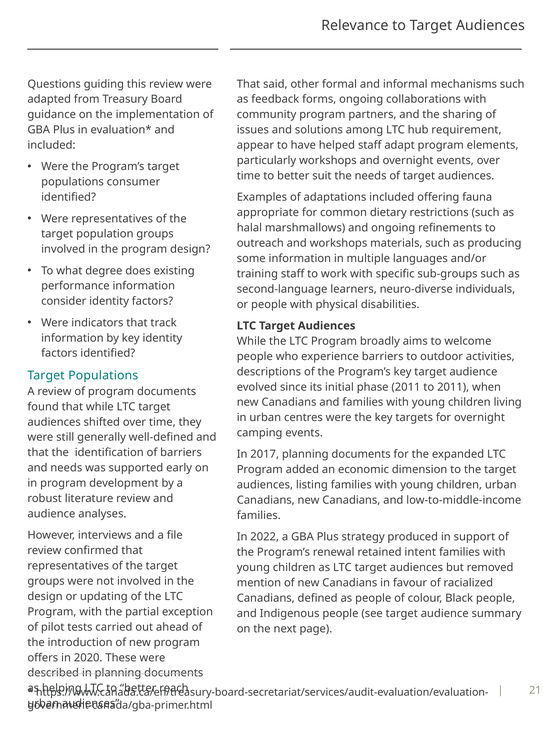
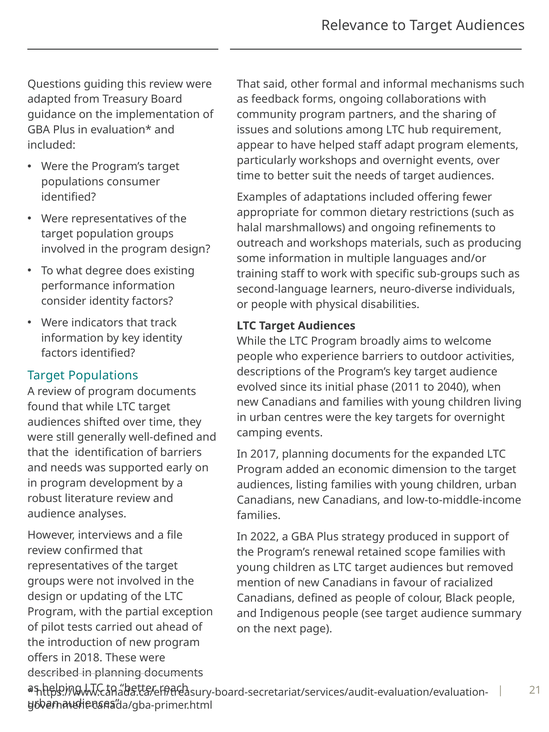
fauna: fauna -> fewer (477, 197)
to 2011: 2011 -> 2040 (453, 387)
intent: intent -> scope (420, 552)
2020: 2020 -> 2018 (88, 658)
